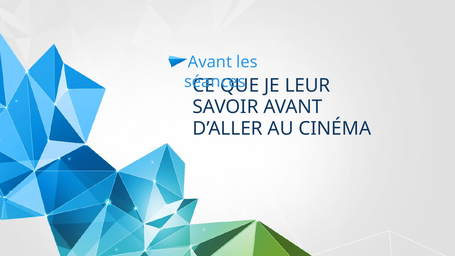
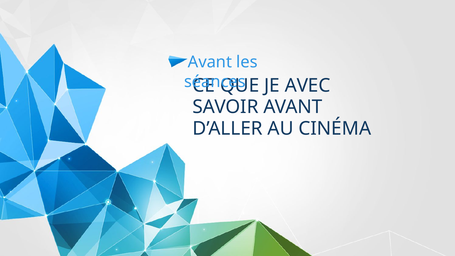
LEUR: LEUR -> AVEC (308, 86)
